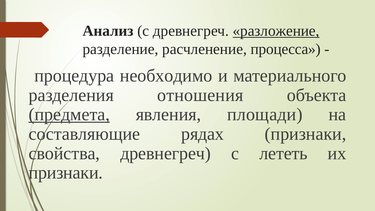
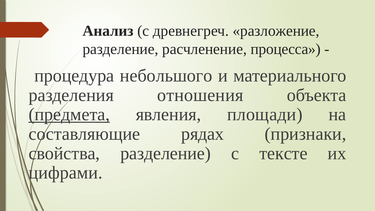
разложение underline: present -> none (276, 31)
необходимо: необходимо -> небольшого (166, 76)
свойства древнегреч: древнегреч -> разделение (166, 153)
лететь: лететь -> тексте (283, 153)
признаки: признаки -> цифрами (66, 173)
